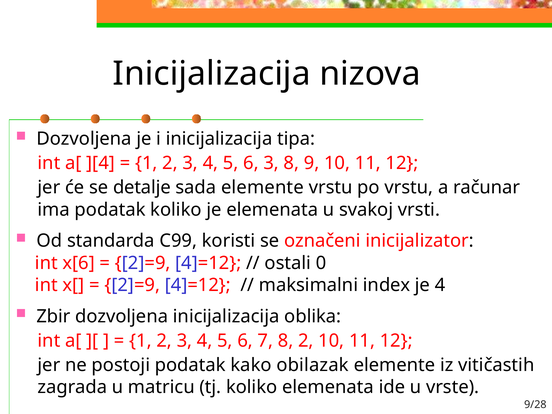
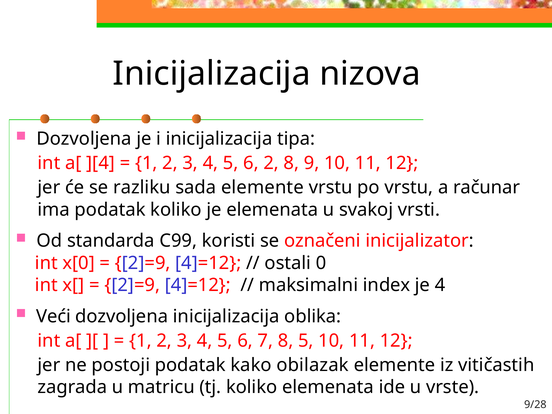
6 3: 3 -> 2 (271, 163)
detalje: detalje -> razliku (142, 188)
x[6: x[6 -> x[0 (79, 263)
Zbir: Zbir -> Veći (54, 316)
8 2: 2 -> 5 (306, 341)
